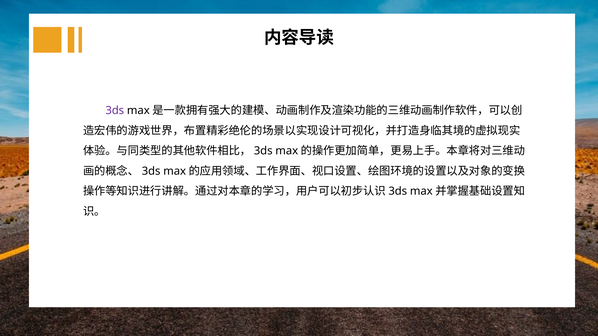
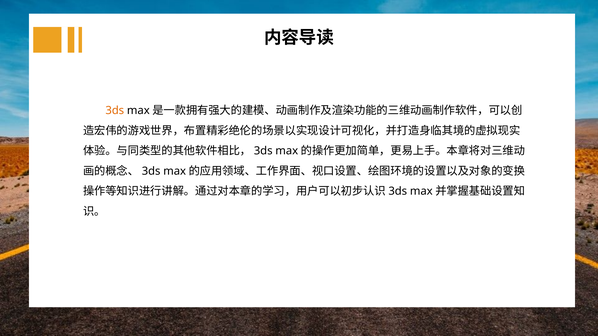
3ds colour: purple -> orange (115, 111)
